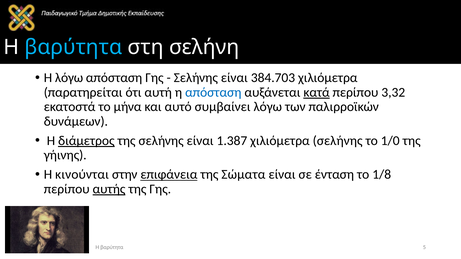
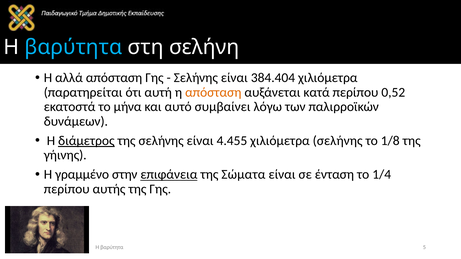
Η λόγω: λόγω -> αλλά (69, 78)
384.703: 384.703 -> 384.404 (273, 78)
απόσταση colour: blue -> orange (213, 92)
κατά underline: present -> none (317, 92)
3,32: 3,32 -> 0,52 (393, 92)
1.387: 1.387 -> 4.455 (232, 141)
1/0: 1/0 -> 1/8 (390, 141)
κινούνται: κινούνται -> γραμμένο (82, 175)
1/8: 1/8 -> 1/4 (382, 175)
αυτής underline: present -> none (109, 189)
